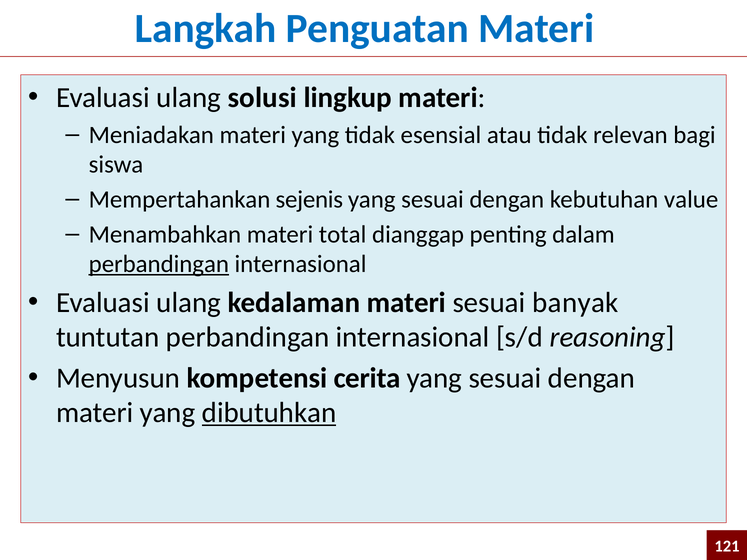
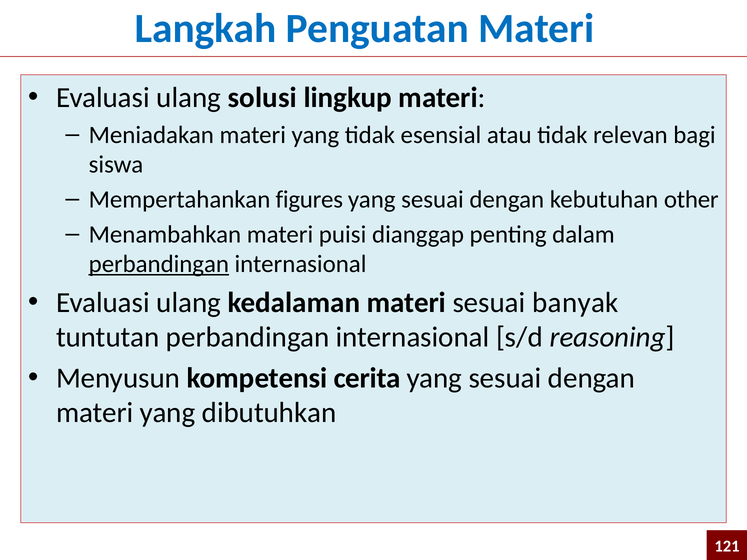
sejenis: sejenis -> figures (309, 200)
value: value -> other (691, 200)
total: total -> puisi (343, 234)
dibutuhkan underline: present -> none (269, 413)
